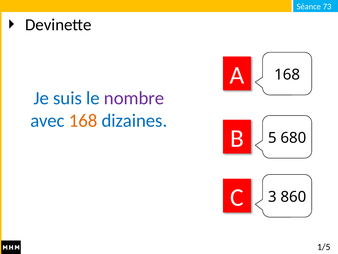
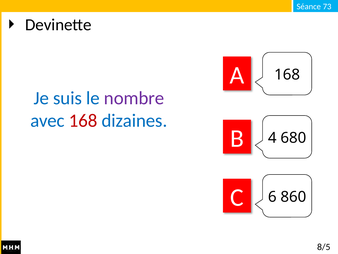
168 colour: orange -> red (83, 120)
5: 5 -> 4 (272, 138)
3: 3 -> 6 (272, 196)
1/5: 1/5 -> 8/5 (324, 247)
